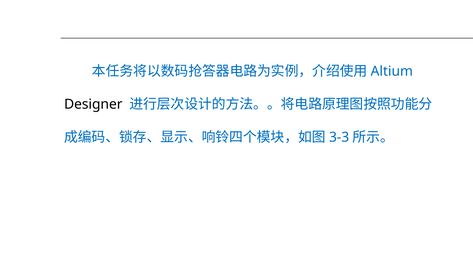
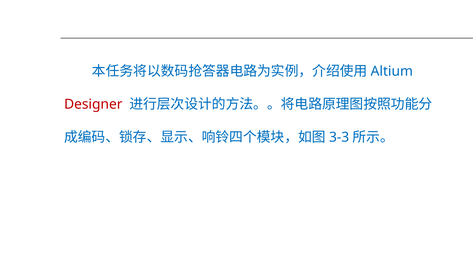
Designer colour: black -> red (93, 104)
